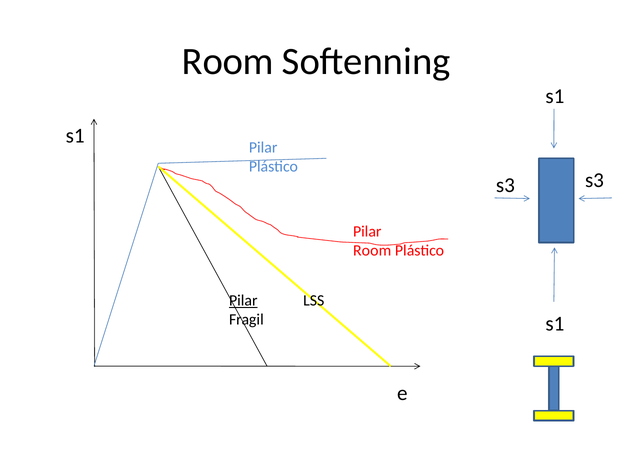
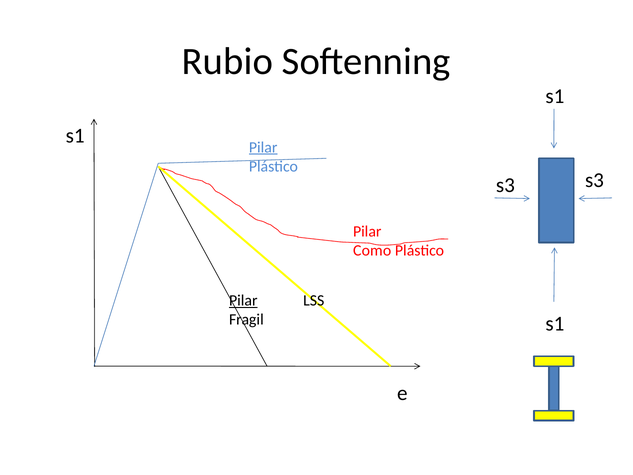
Room: Room -> Rubio (227, 61)
Pilar underline: none -> present (263, 147)
Room: Room -> Como (372, 250)
